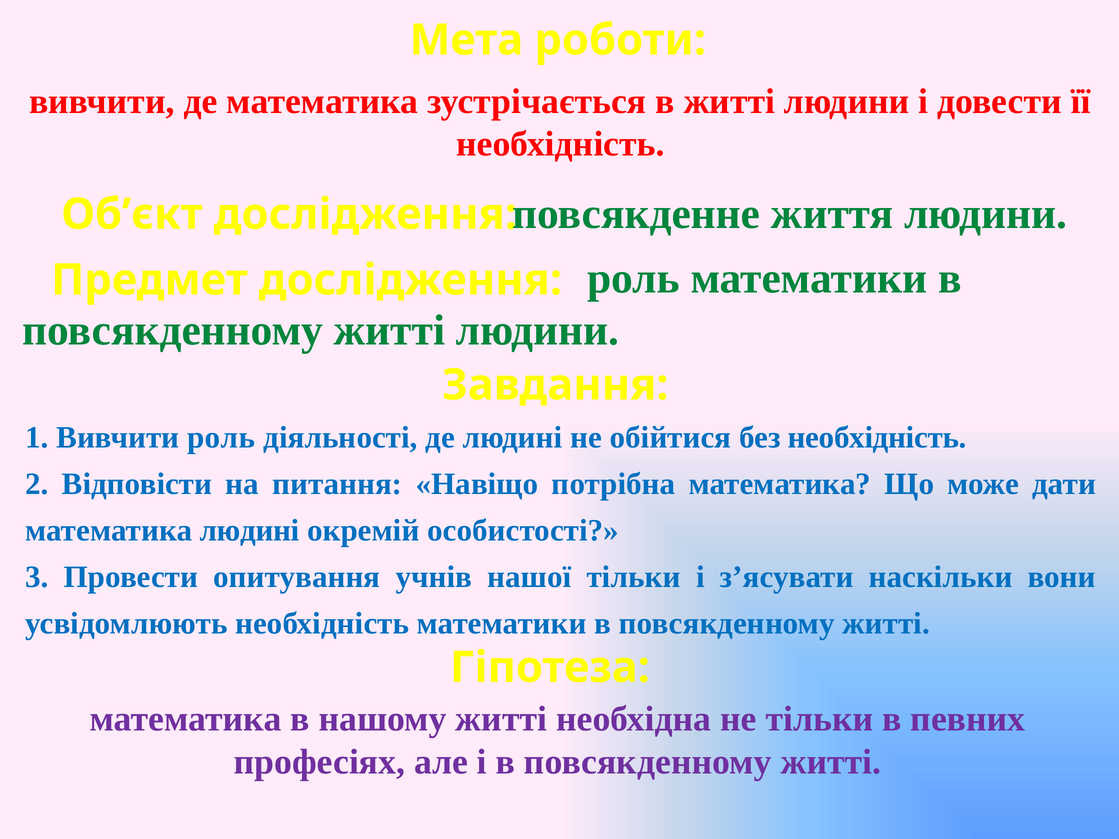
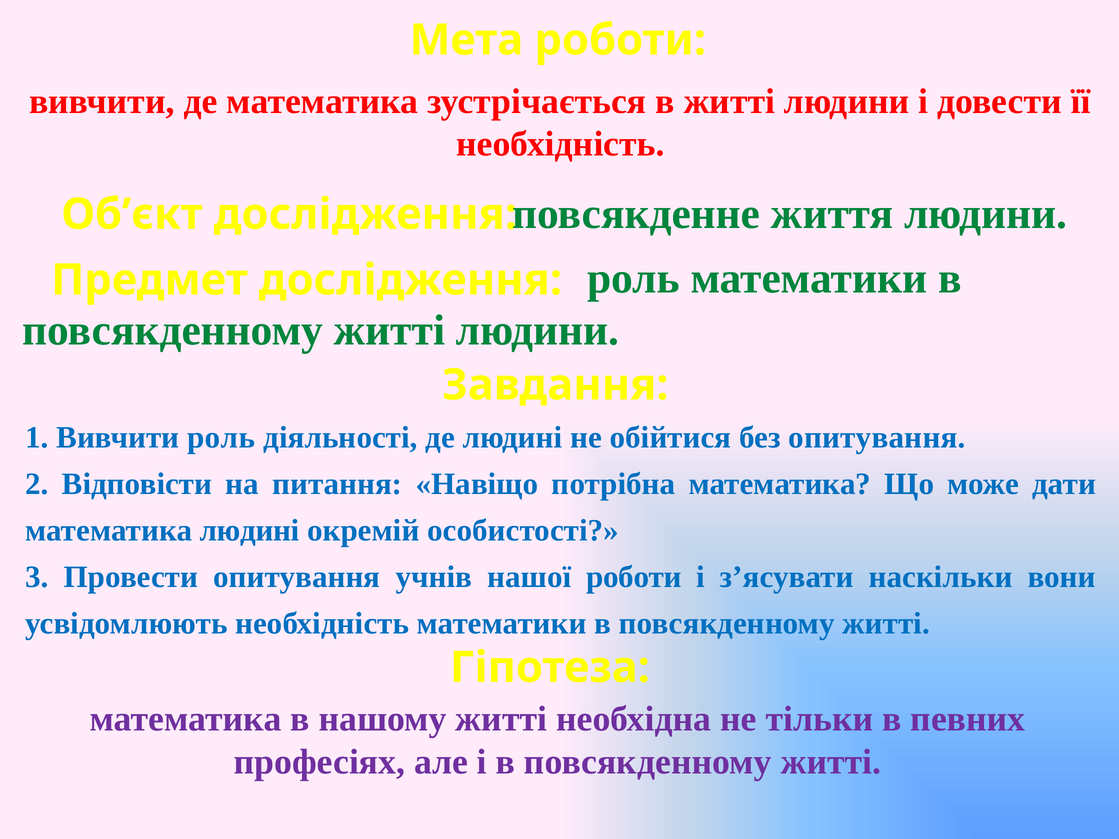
без необхідність: необхідність -> опитування (877, 437)
нашої тільки: тільки -> роботи (634, 577)
